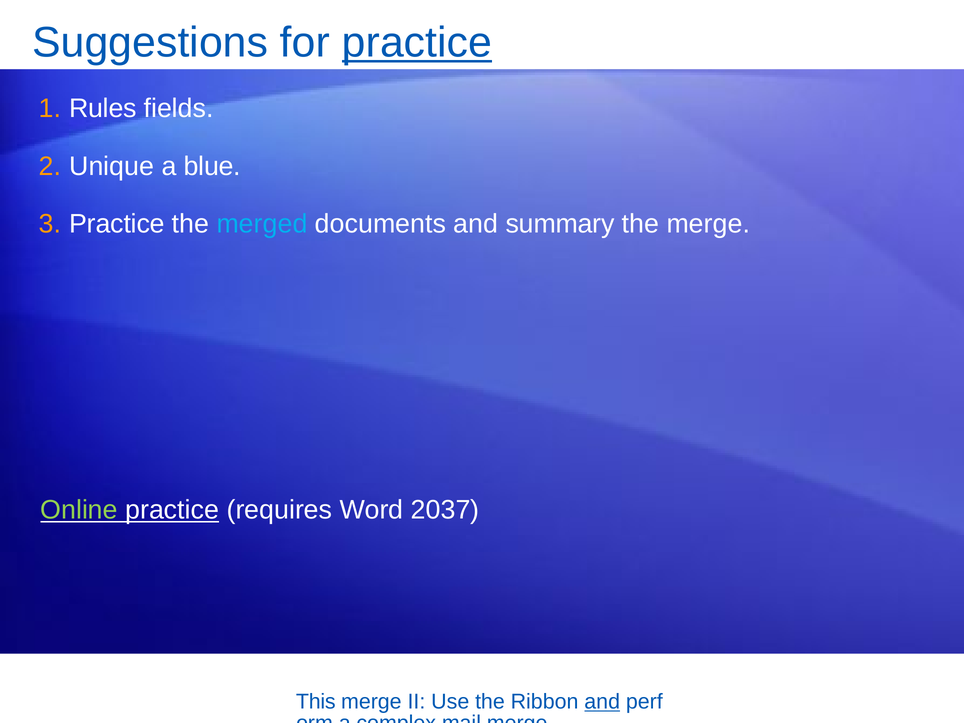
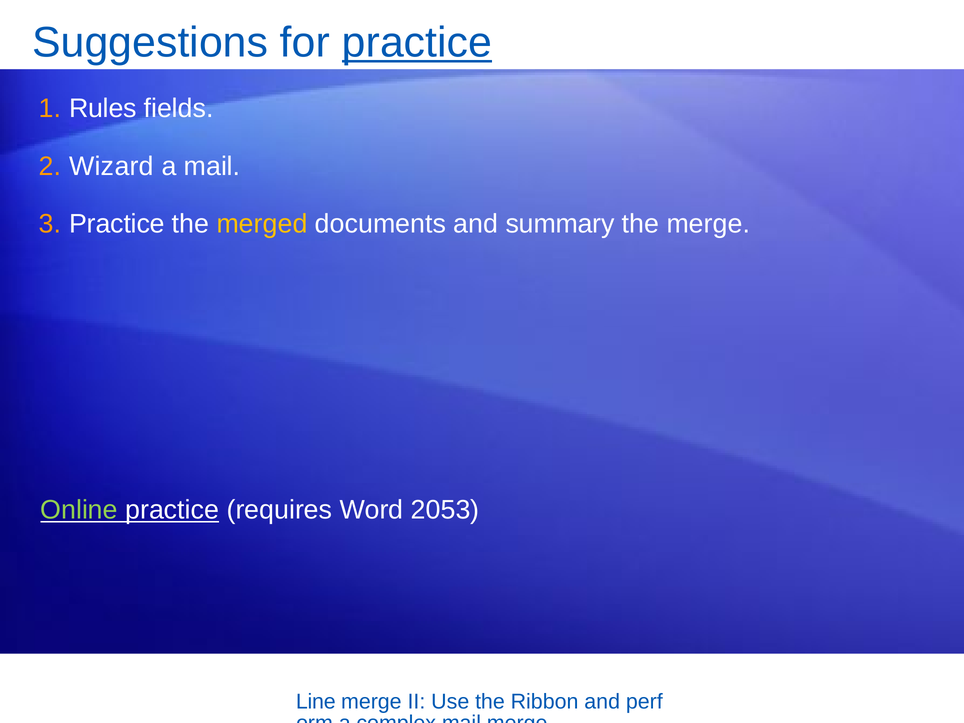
Unique: Unique -> Wizard (111, 166)
a blue: blue -> mail (212, 166)
merged colour: light blue -> yellow (262, 224)
2037: 2037 -> 2053 (445, 510)
This: This -> Line (316, 702)
and underline: present -> none (602, 702)
